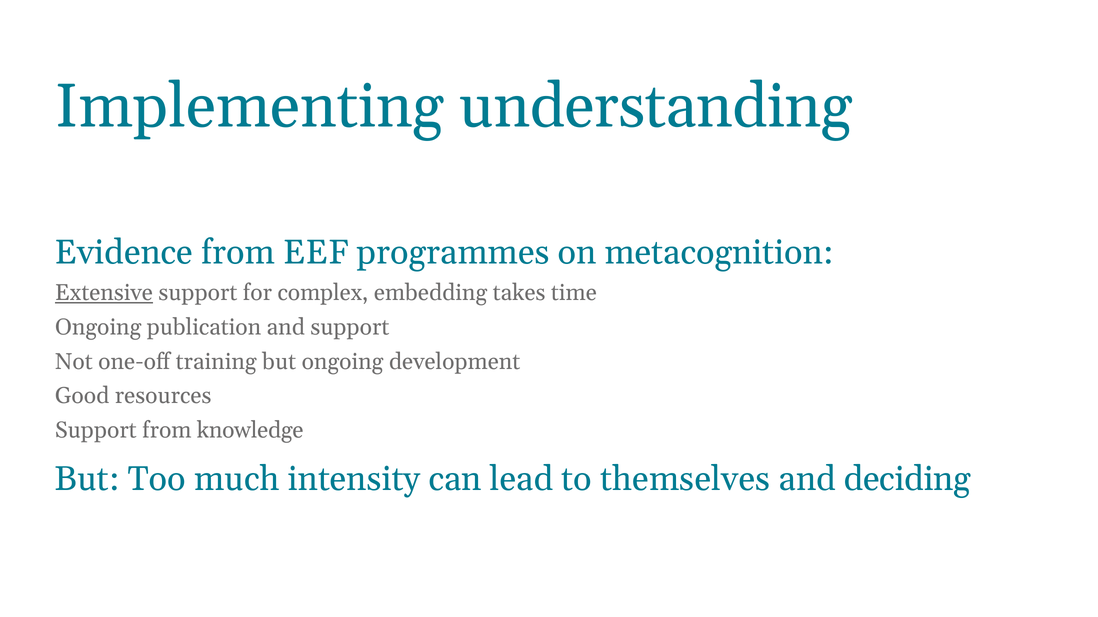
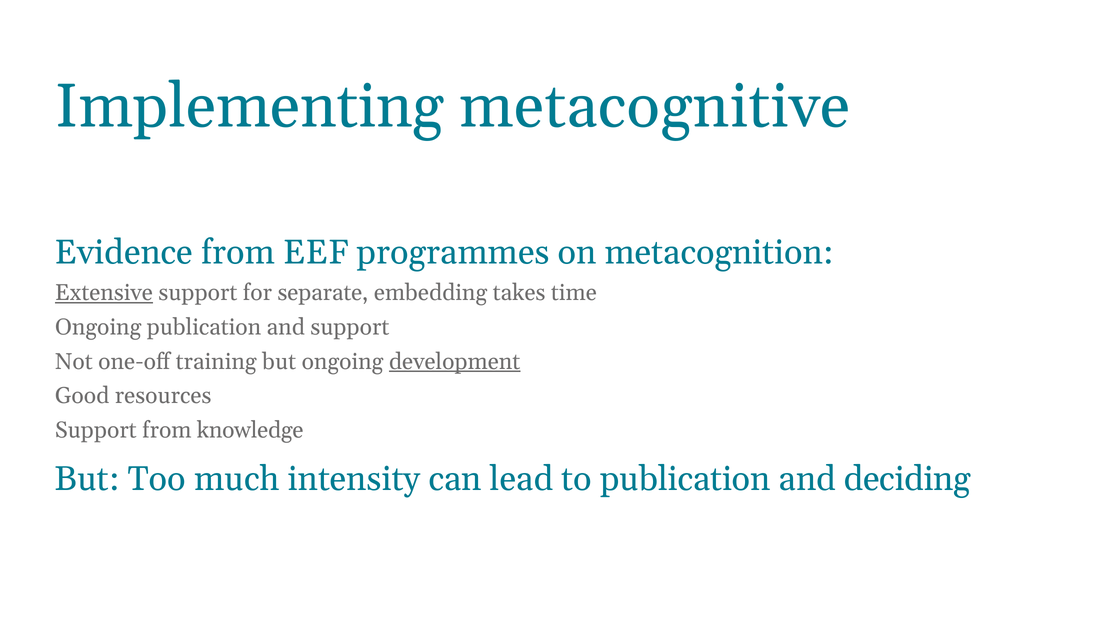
understanding: understanding -> metacognitive (655, 107)
complex: complex -> separate (323, 293)
development underline: none -> present (455, 362)
to themselves: themselves -> publication (685, 479)
